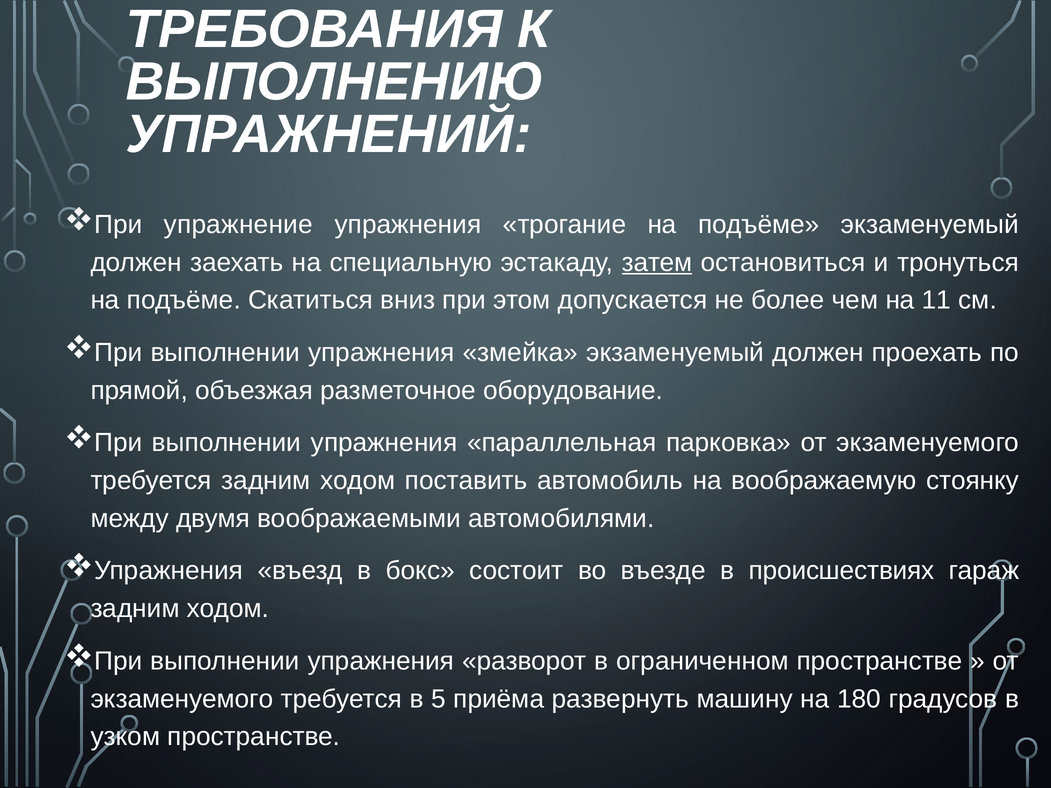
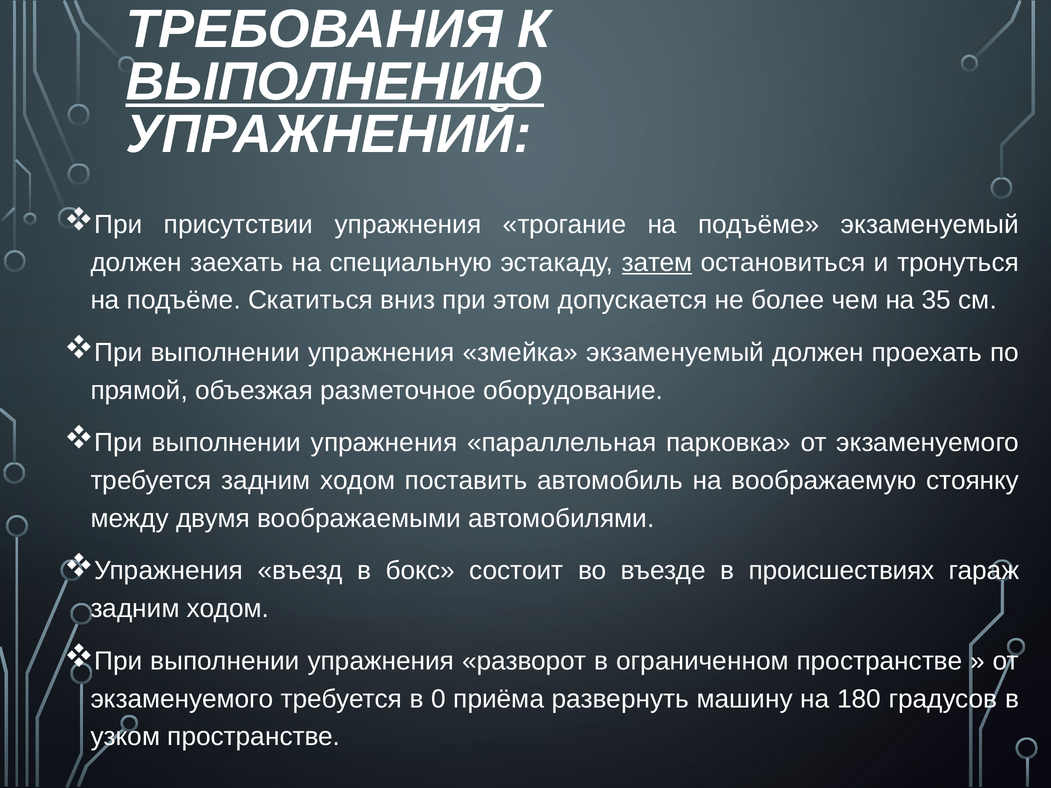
ВЫПОЛНЕНИЮ underline: none -> present (335, 82)
упражнение: упражнение -> присутствии (239, 225)
11: 11 -> 35 (937, 300)
5: 5 -> 0 (438, 699)
